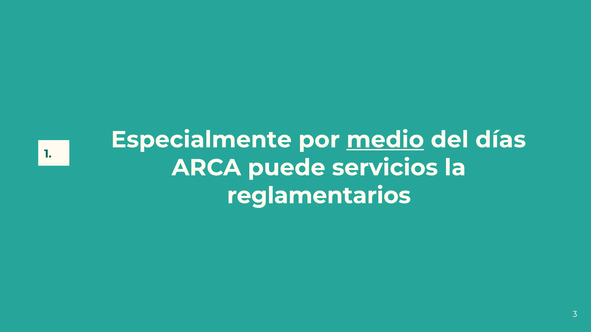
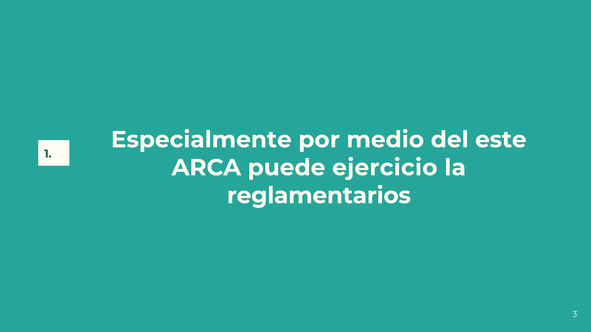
medio underline: present -> none (385, 140)
días: días -> este (501, 140)
servicios: servicios -> ejercicio (385, 168)
